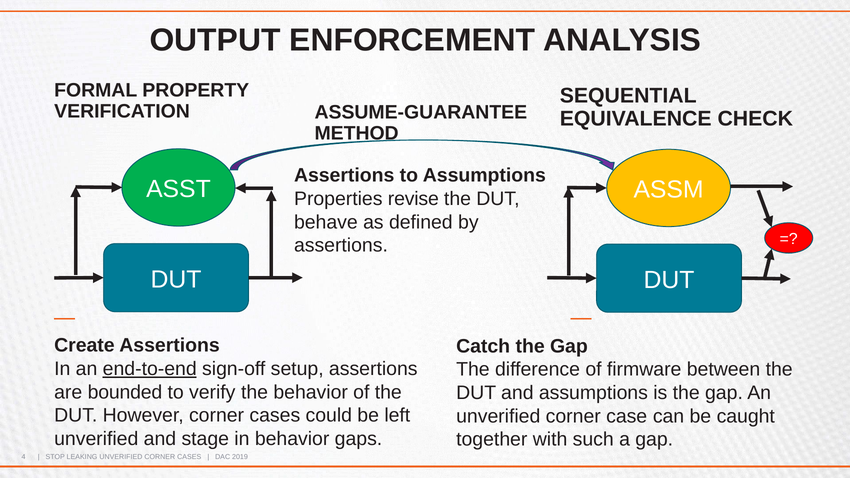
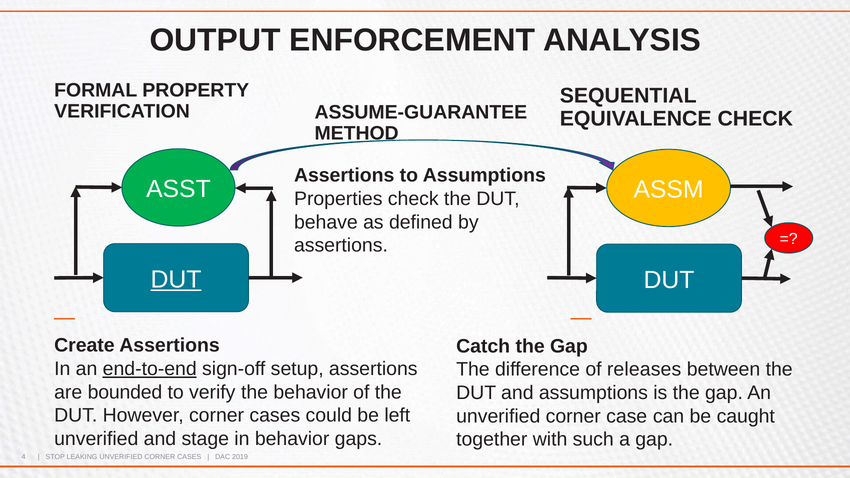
Properties revise: revise -> check (413, 199)
DUT underline: none -> present (176, 279)
firmware: firmware -> releases (644, 370)
